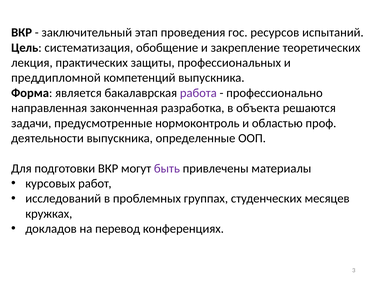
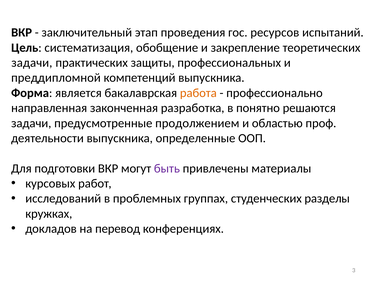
лекция: лекция -> задачи (32, 63)
работа colour: purple -> orange (198, 93)
объекта: объекта -> понятно (258, 108)
нормоконтроль: нормоконтроль -> продолжением (197, 123)
месяцев: месяцев -> разделы (327, 199)
